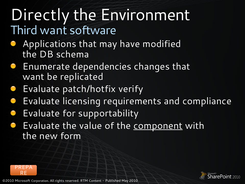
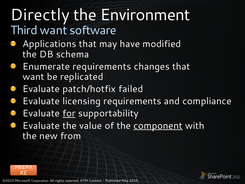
Enumerate dependencies: dependencies -> requirements (102, 66)
verify: verify -> failed (131, 89)
for underline: none -> present (69, 113)
form: form -> from (71, 136)
